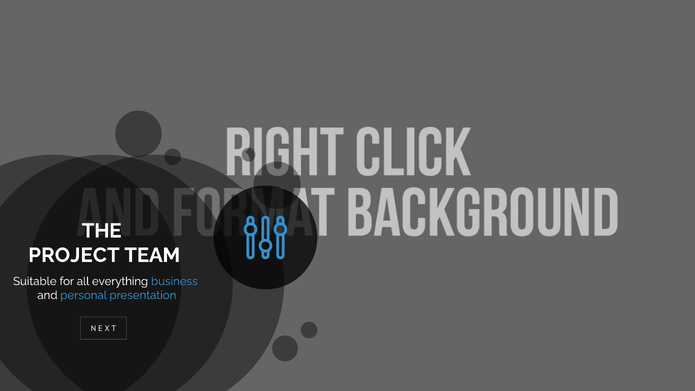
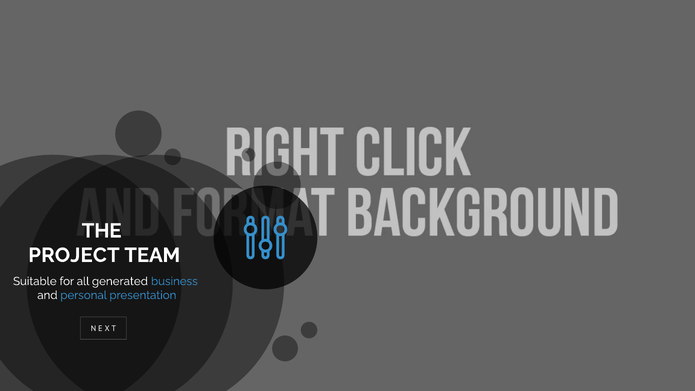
everything: everything -> generated (120, 281)
